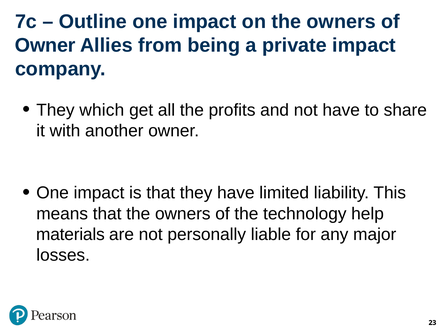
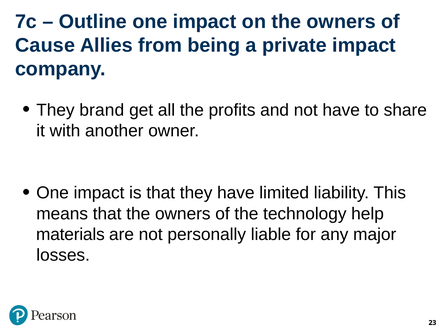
Owner: Owner -> Cause (45, 45)
which: which -> brand (102, 110)
